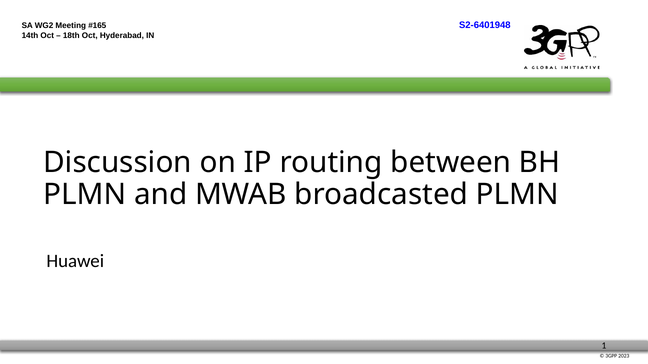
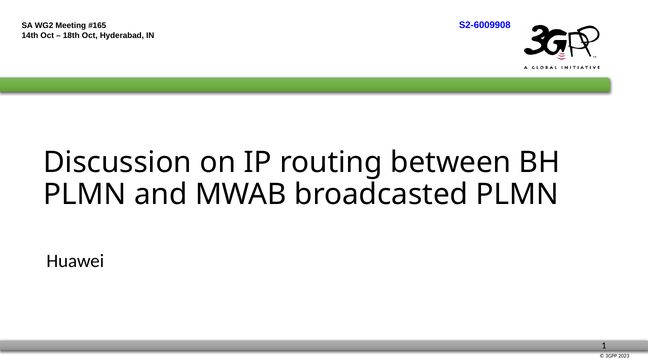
S2-6401948: S2-6401948 -> S2-6009908 (485, 25)
